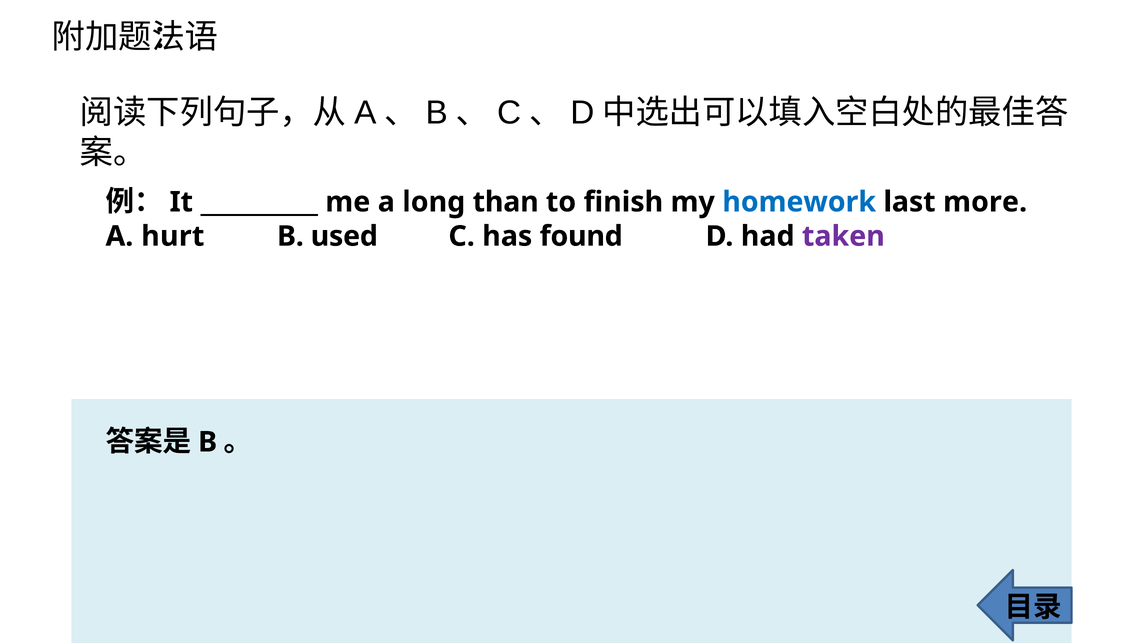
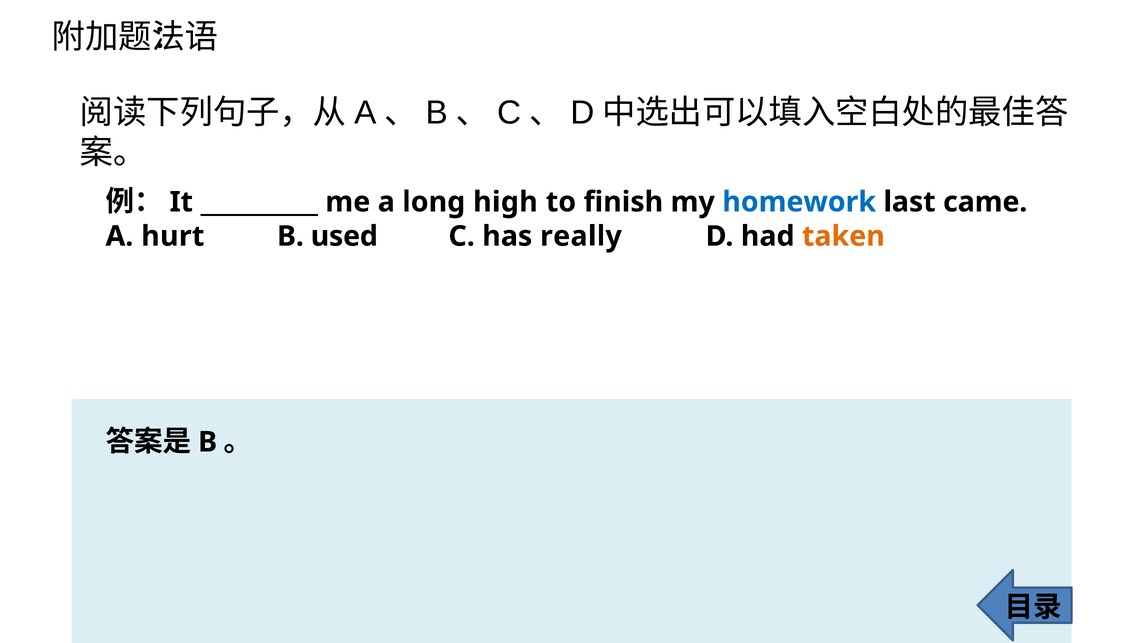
than: than -> high (505, 202)
more: more -> came (985, 202)
found: found -> really (581, 236)
taken colour: purple -> orange (843, 236)
